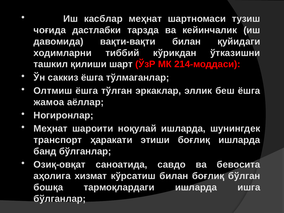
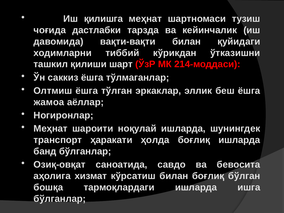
касблар: касблар -> қилишга (103, 19)
этиши: этиши -> ҳолда (155, 140)
